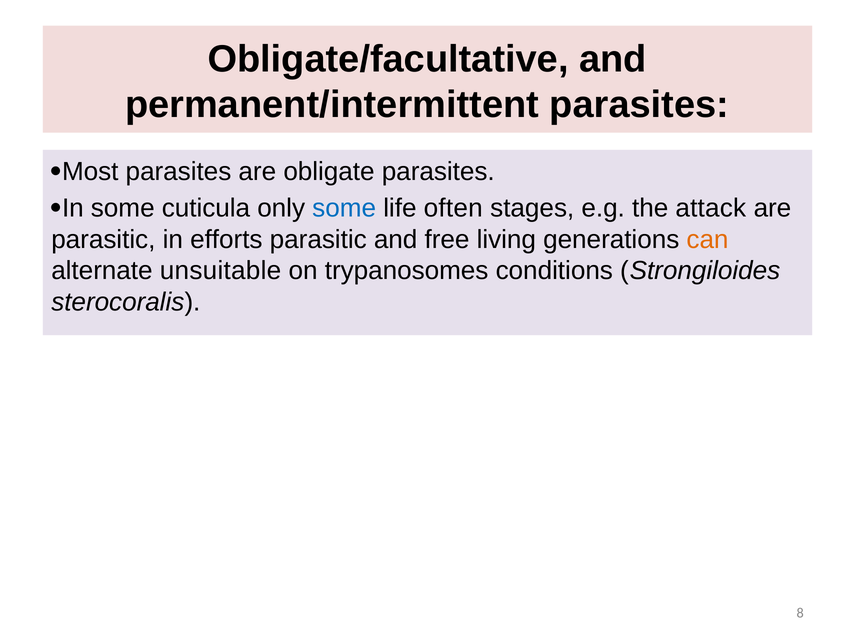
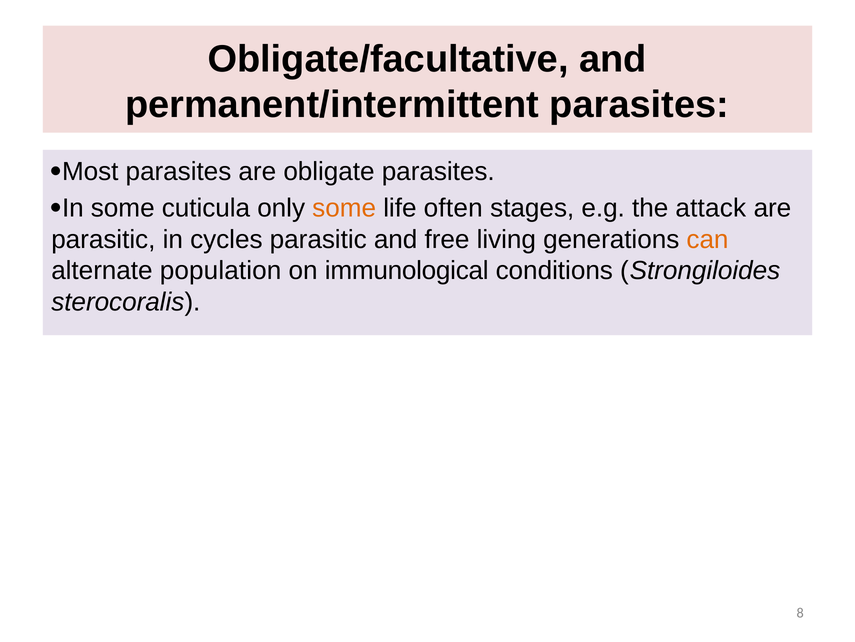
some colour: blue -> orange (344, 208)
efforts: efforts -> cycles (226, 239)
unsuitable: unsuitable -> population (221, 271)
trypanosomes: trypanosomes -> immunological (407, 271)
